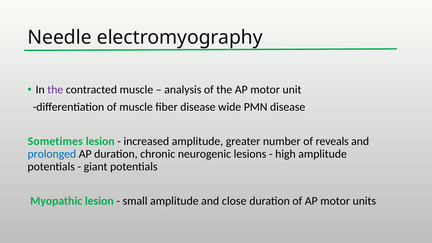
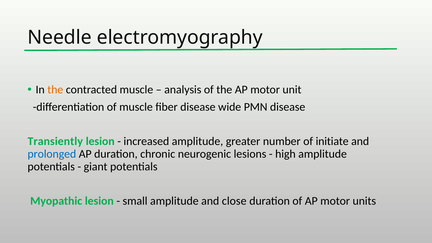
the colour: purple -> orange (55, 90)
Sometimes: Sometimes -> Transiently (55, 141)
reveals: reveals -> initiate (332, 141)
